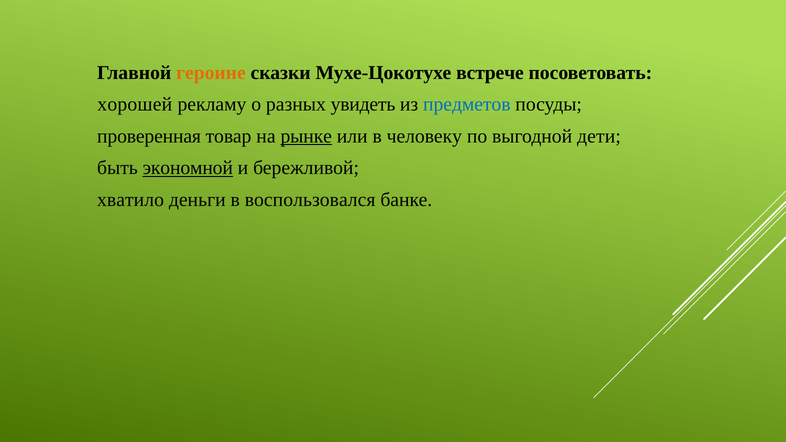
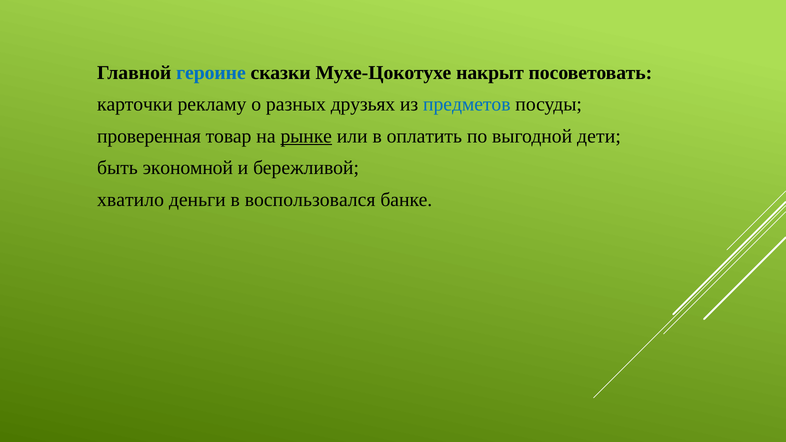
героине colour: orange -> blue (211, 73)
встрече: встрече -> накрыт (490, 73)
хорошей: хорошей -> карточки (135, 104)
увидеть: увидеть -> друзьях (363, 104)
человеку: человеку -> оплатить (424, 136)
экономной underline: present -> none (188, 168)
